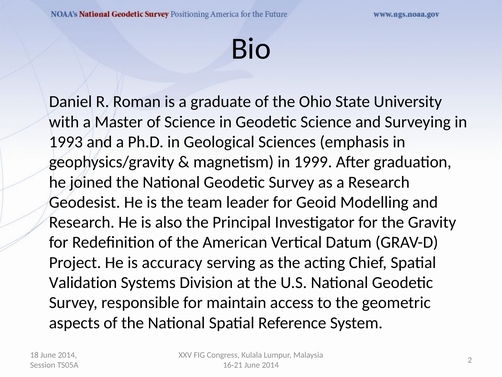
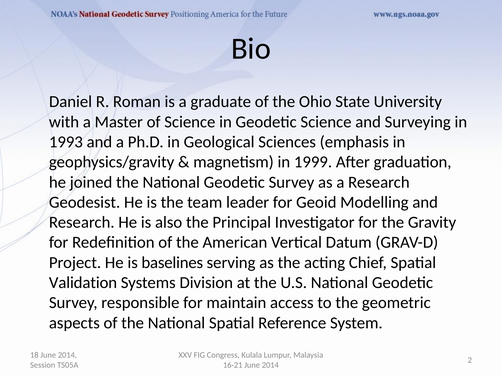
accuracy: accuracy -> baselines (172, 262)
